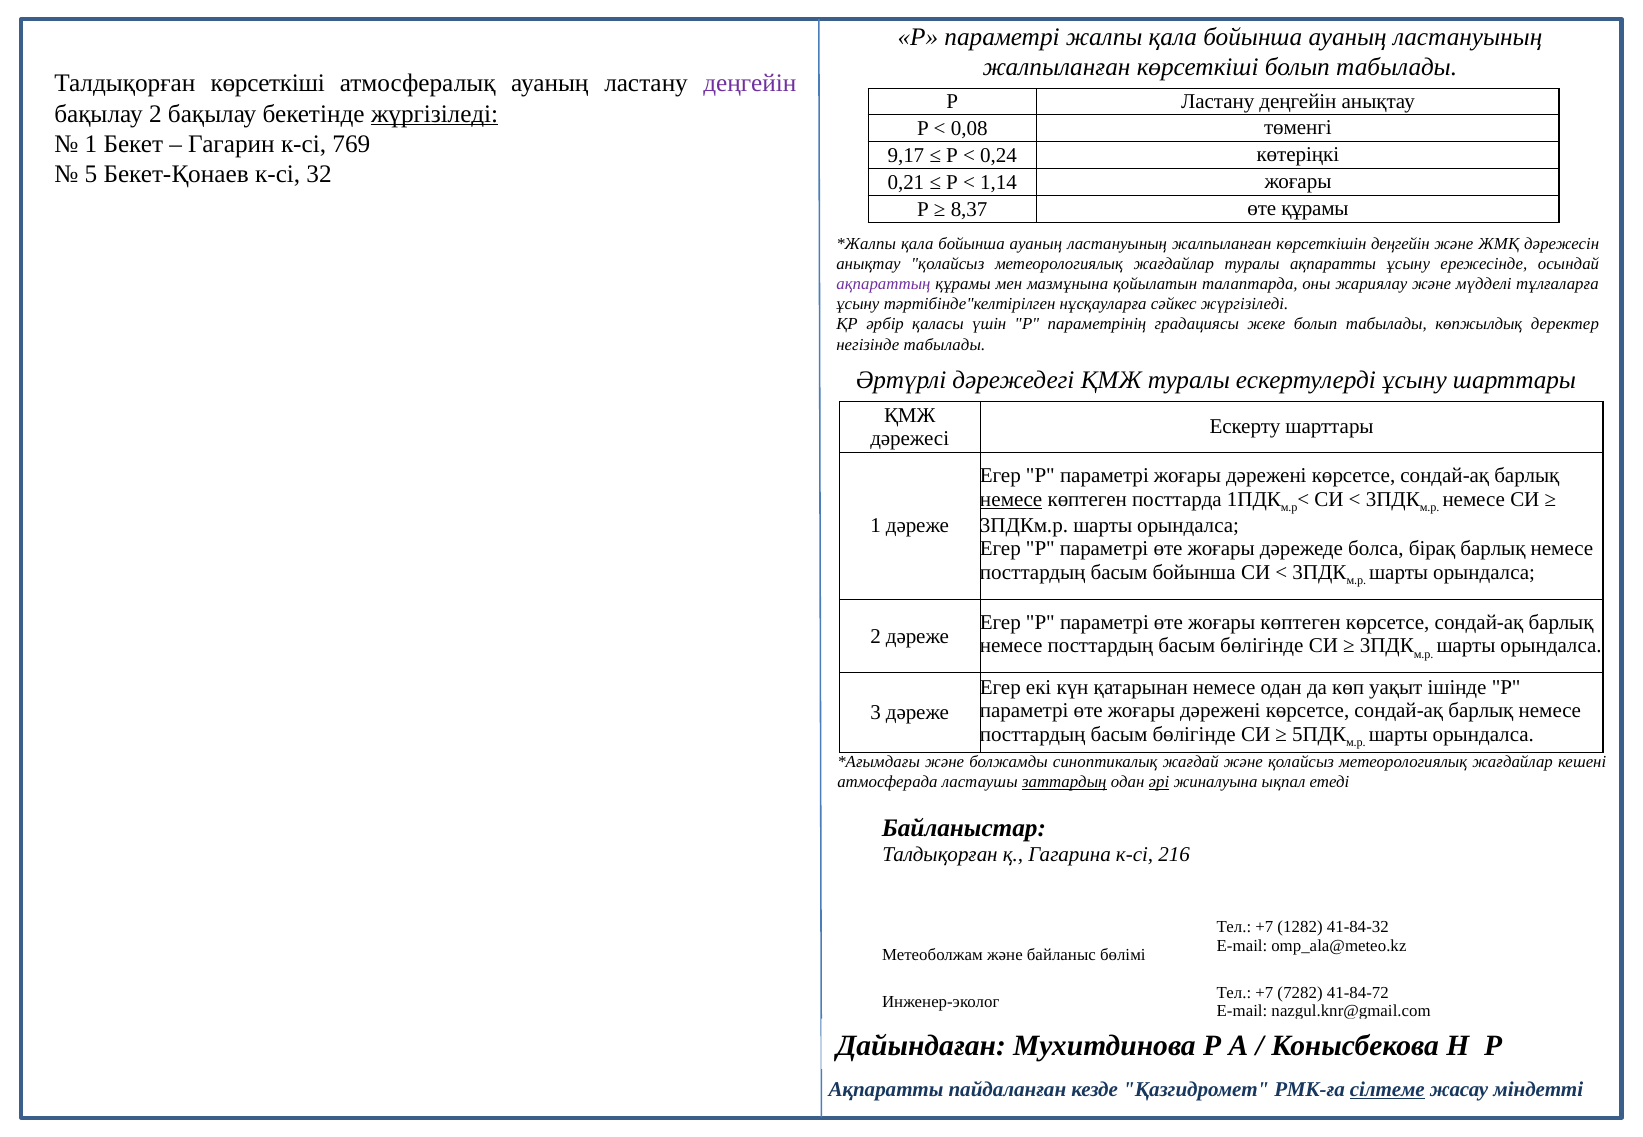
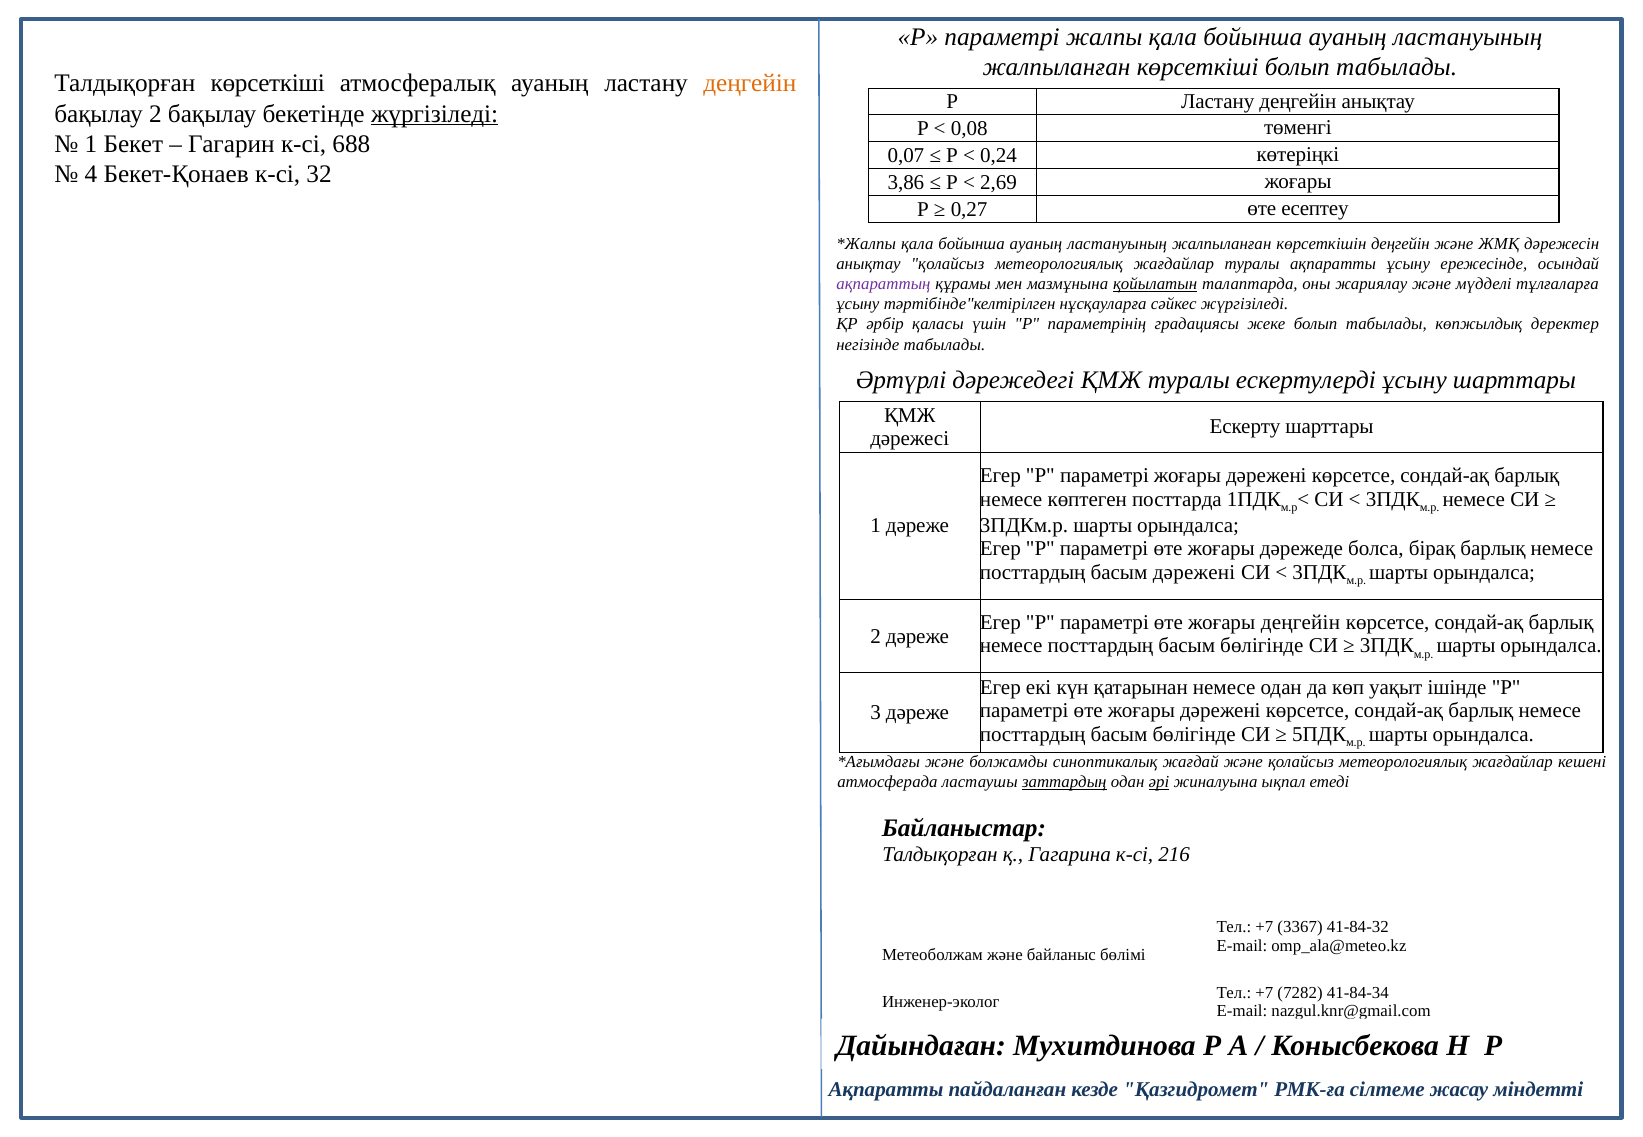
деңгейін colour: purple -> orange (750, 84)
769: 769 -> 688 (351, 144)
9,17: 9,17 -> 0,07 (906, 156)
5: 5 -> 4 (91, 175)
0,21: 0,21 -> 3,86 (906, 183)
1,14: 1,14 -> 2,69 (998, 183)
8,37: 8,37 -> 0,27 (969, 210)
өте құрамы: құрамы -> есептеу (1315, 209)
қойылатын underline: none -> present (1155, 284)
немесе underline: present -> none (1011, 499)
басым бойынша: бойынша -> дәрежені (1194, 572)
жоғары көптеген: көптеген -> деңгейін (1300, 623)
1282: 1282 -> 3367 (1300, 927)
41-84-72: 41-84-72 -> 41-84-34 (1358, 993)
сілтеме underline: present -> none (1387, 1090)
